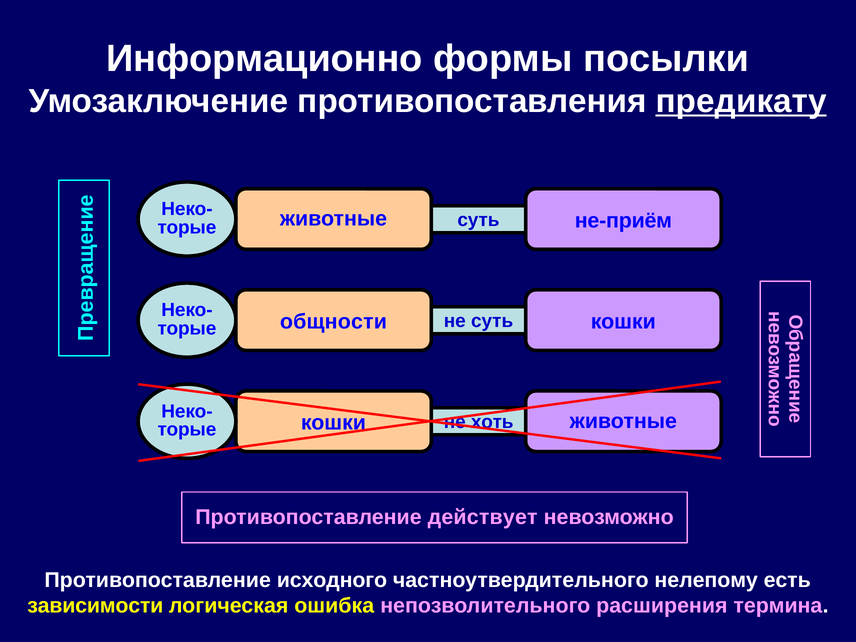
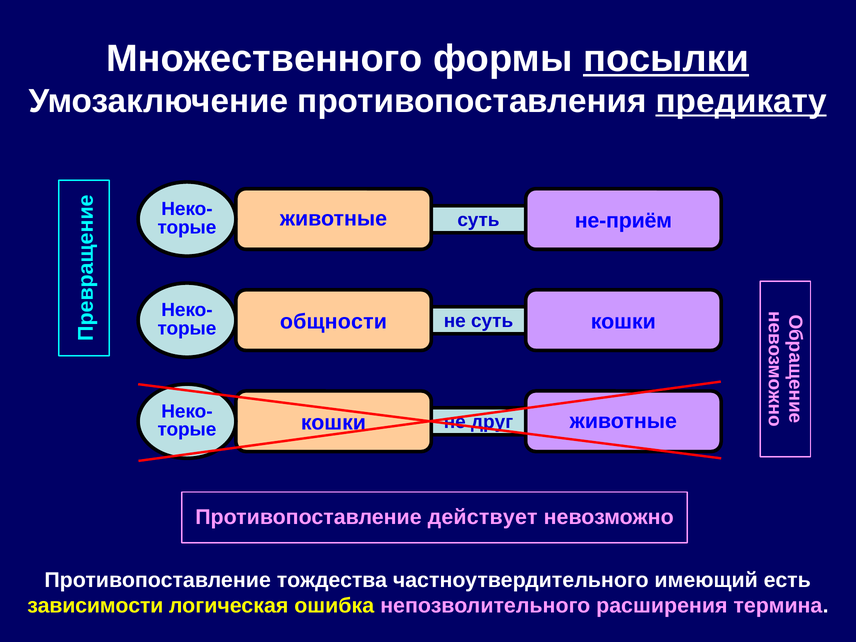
Информационно: Информационно -> Множественного (264, 59)
посылки underline: none -> present (666, 59)
хоть: хоть -> друг (492, 422)
исходного: исходного -> тождества (332, 580)
нелепому: нелепому -> имеющий (706, 580)
